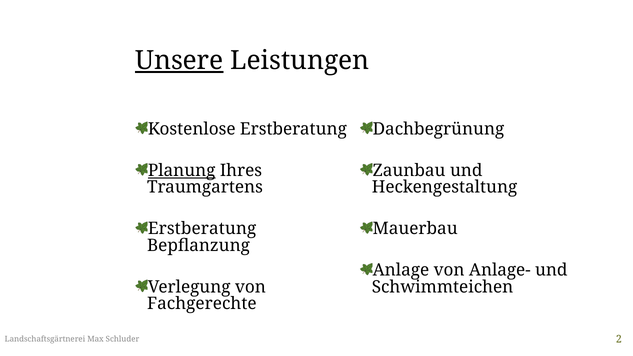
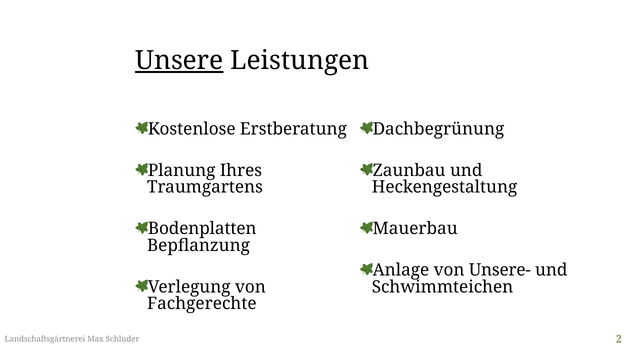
Planung underline: present -> none (182, 171)
Erstberatung: Erstberatung -> Bodenplatten (202, 229)
Anlage-: Anlage- -> Unsere- (500, 270)
